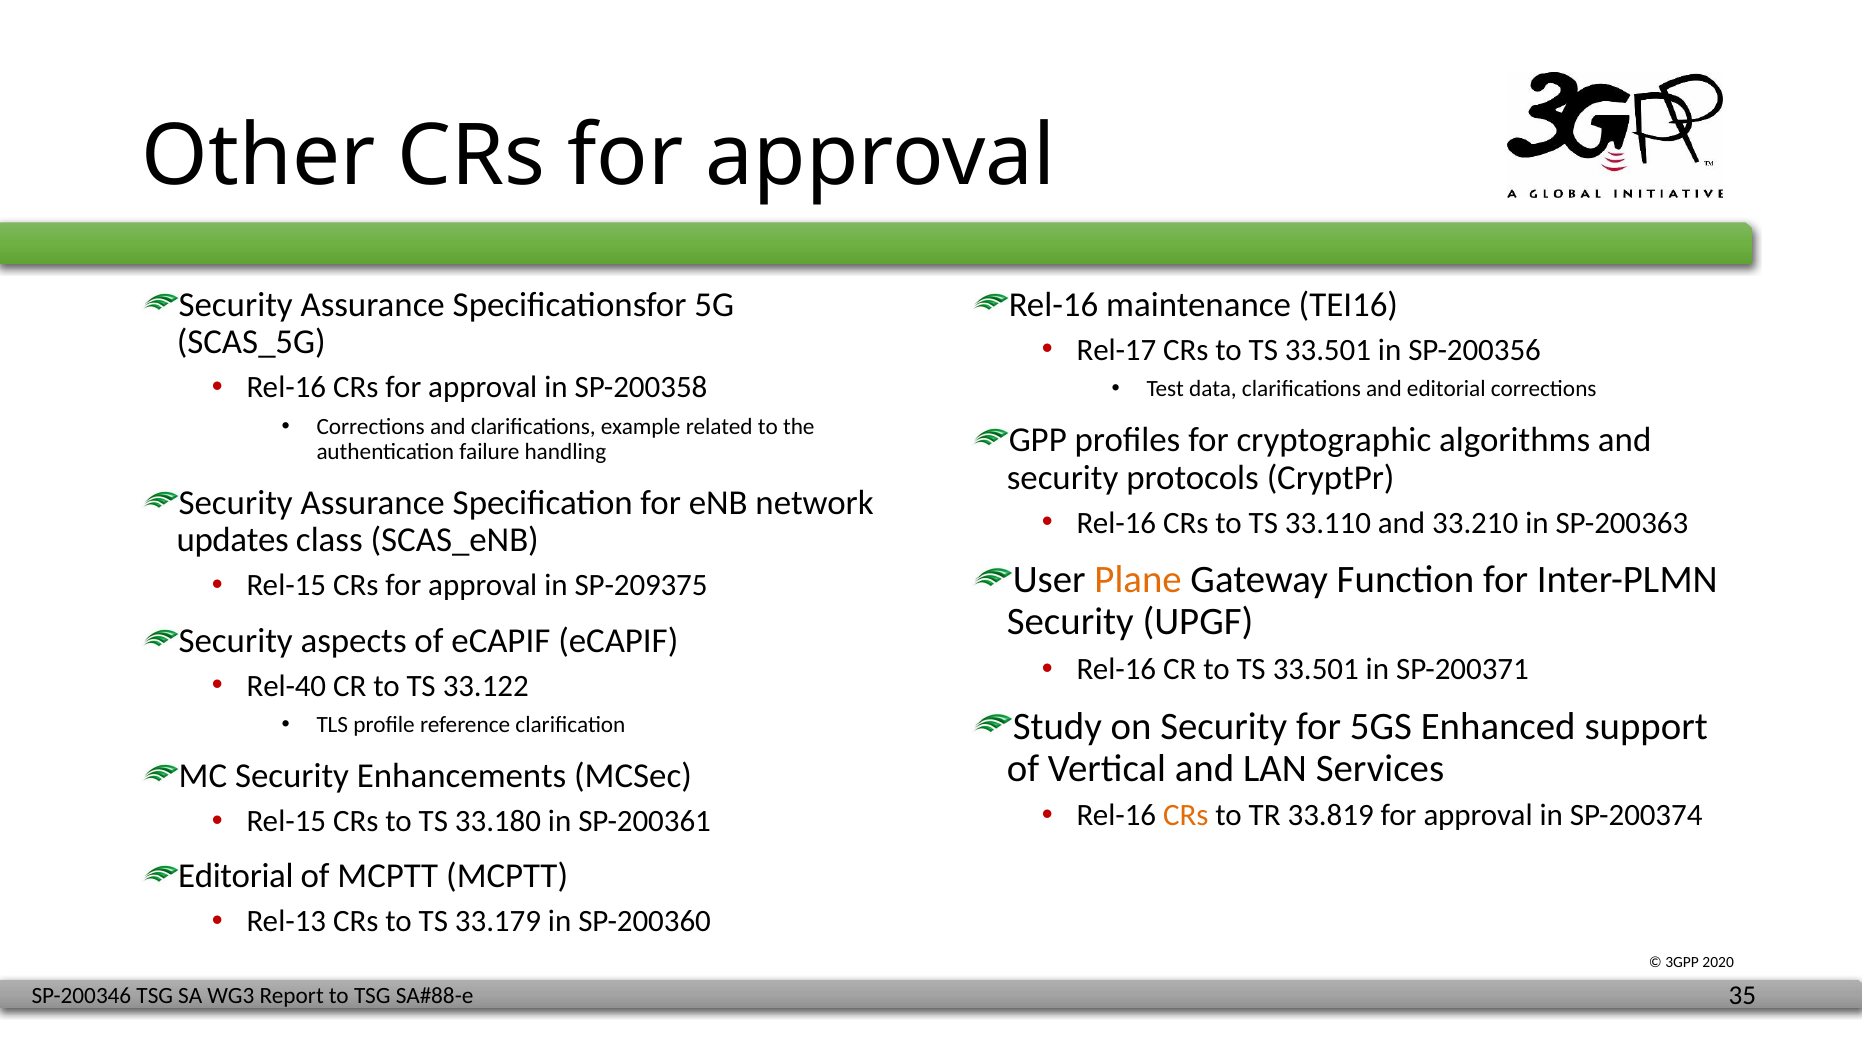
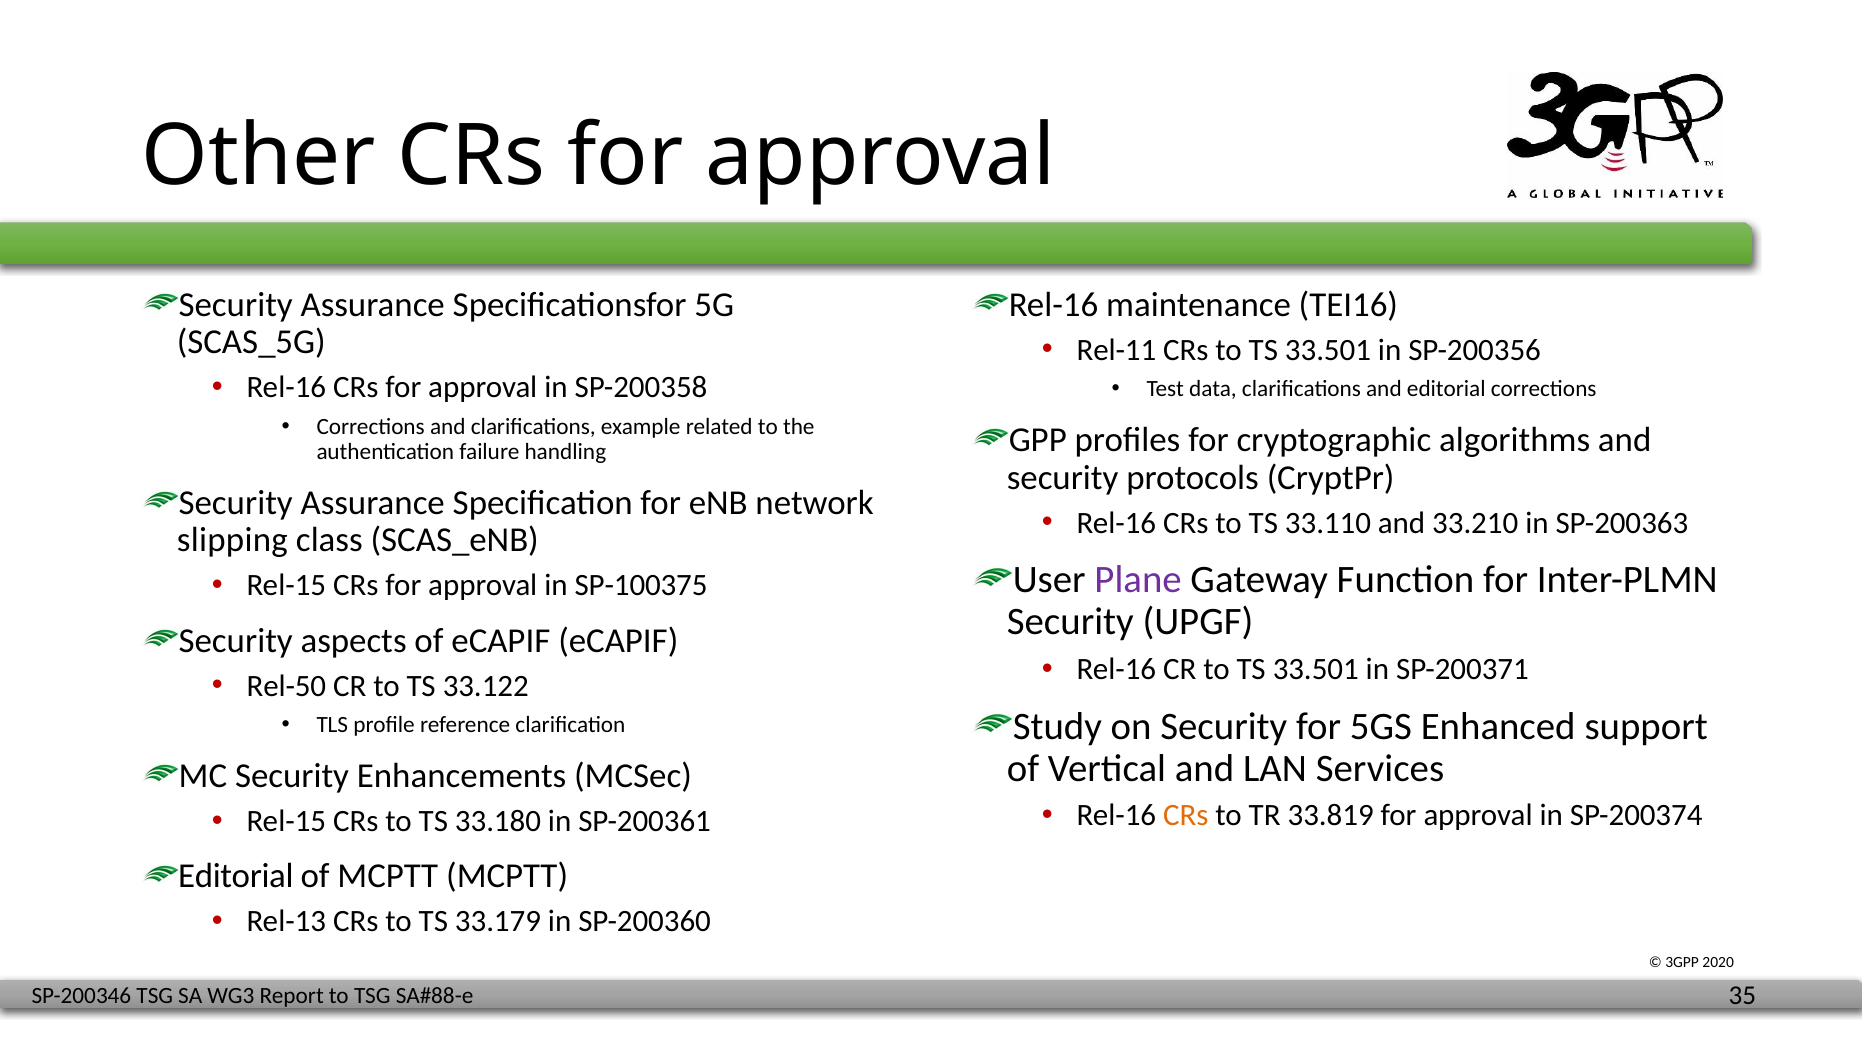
Rel-17: Rel-17 -> Rel-11 (1116, 350)
updates: updates -> slipping (232, 540)
Plane colour: orange -> purple (1138, 580)
SP-209375: SP-209375 -> SP-100375 (641, 585)
Rel-40: Rel-40 -> Rel-50 (286, 686)
